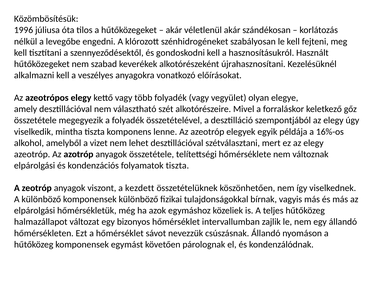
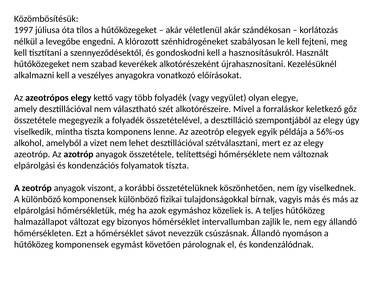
1996: 1996 -> 1997 (24, 30)
16%-os: 16%-os -> 56%-os (330, 132)
kezdett: kezdett -> korábbi (140, 188)
